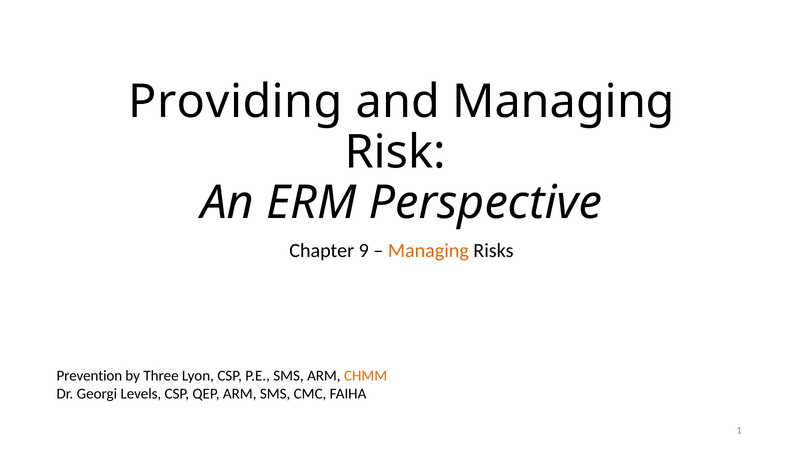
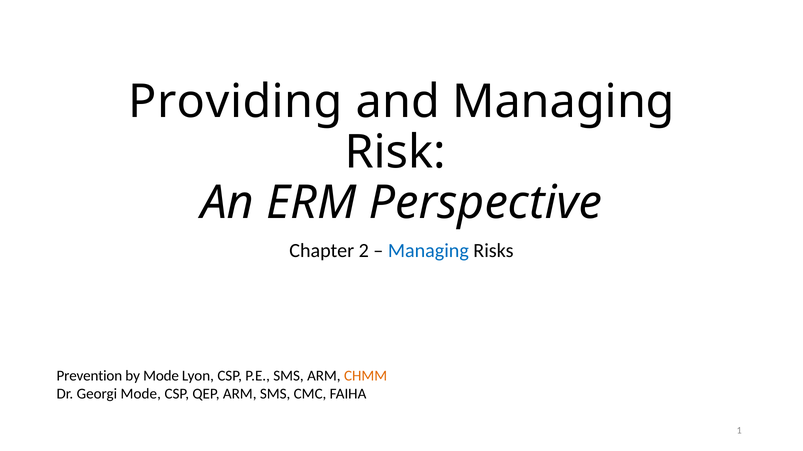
9: 9 -> 2 (364, 251)
Managing colour: orange -> blue (428, 251)
by Three: Three -> Mode (161, 376)
Georgi Levels: Levels -> Mode (141, 394)
